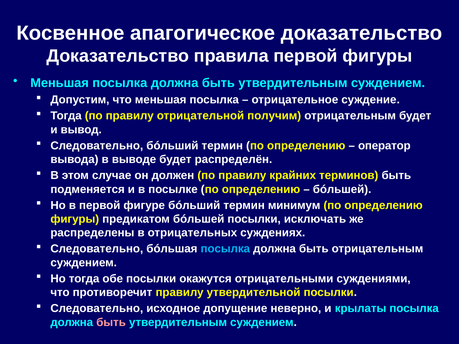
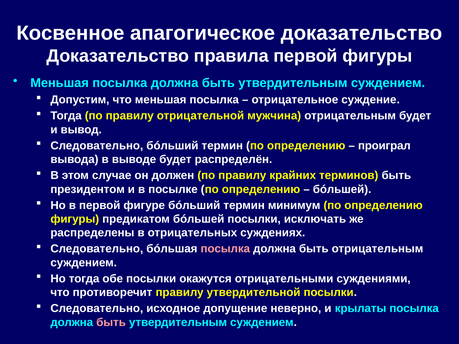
получим: получим -> мужчина (274, 116)
оператор: оператор -> проиграл (384, 146)
подменяется: подменяется -> президентом (88, 189)
посылка colour: light blue -> pink (225, 249)
